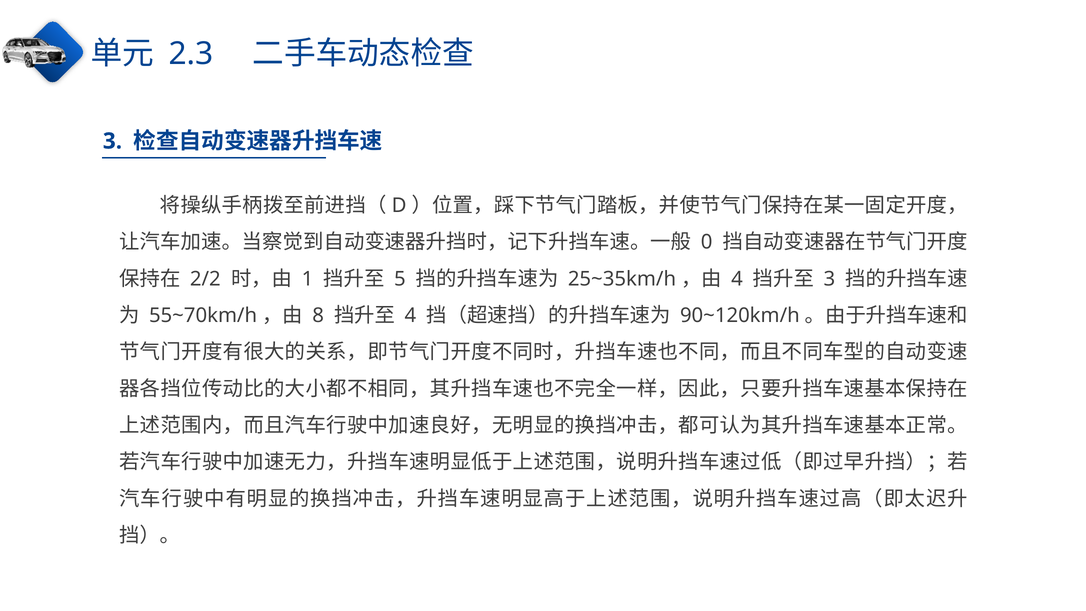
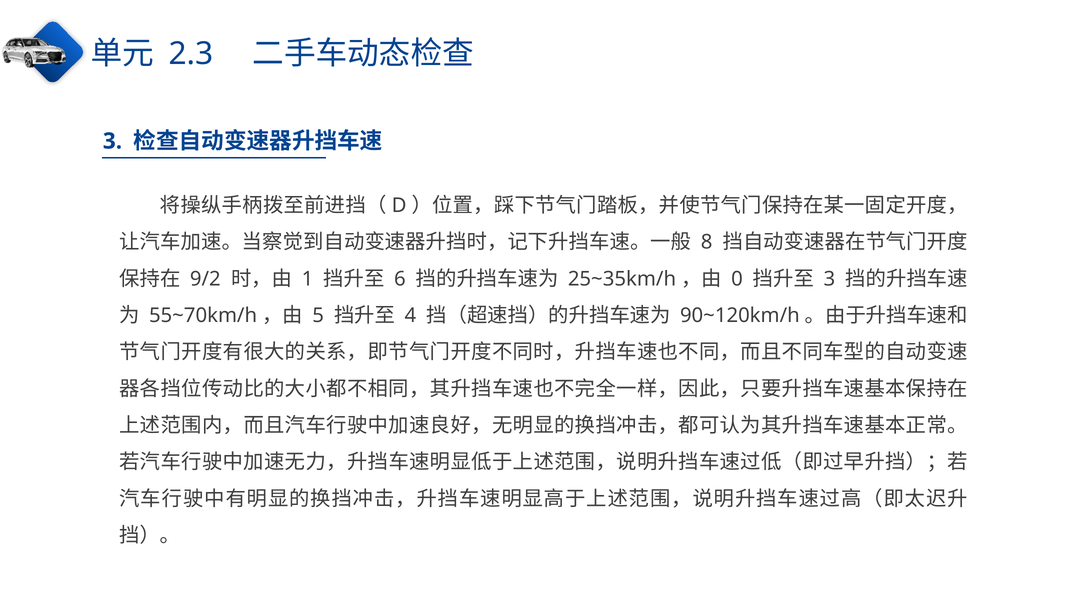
0: 0 -> 8 (707, 242)
2/2: 2/2 -> 9/2 (205, 279)
5: 5 -> 6 (400, 279)
4: 4 -> 0 (737, 279)
8: 8 -> 5 (318, 316)
